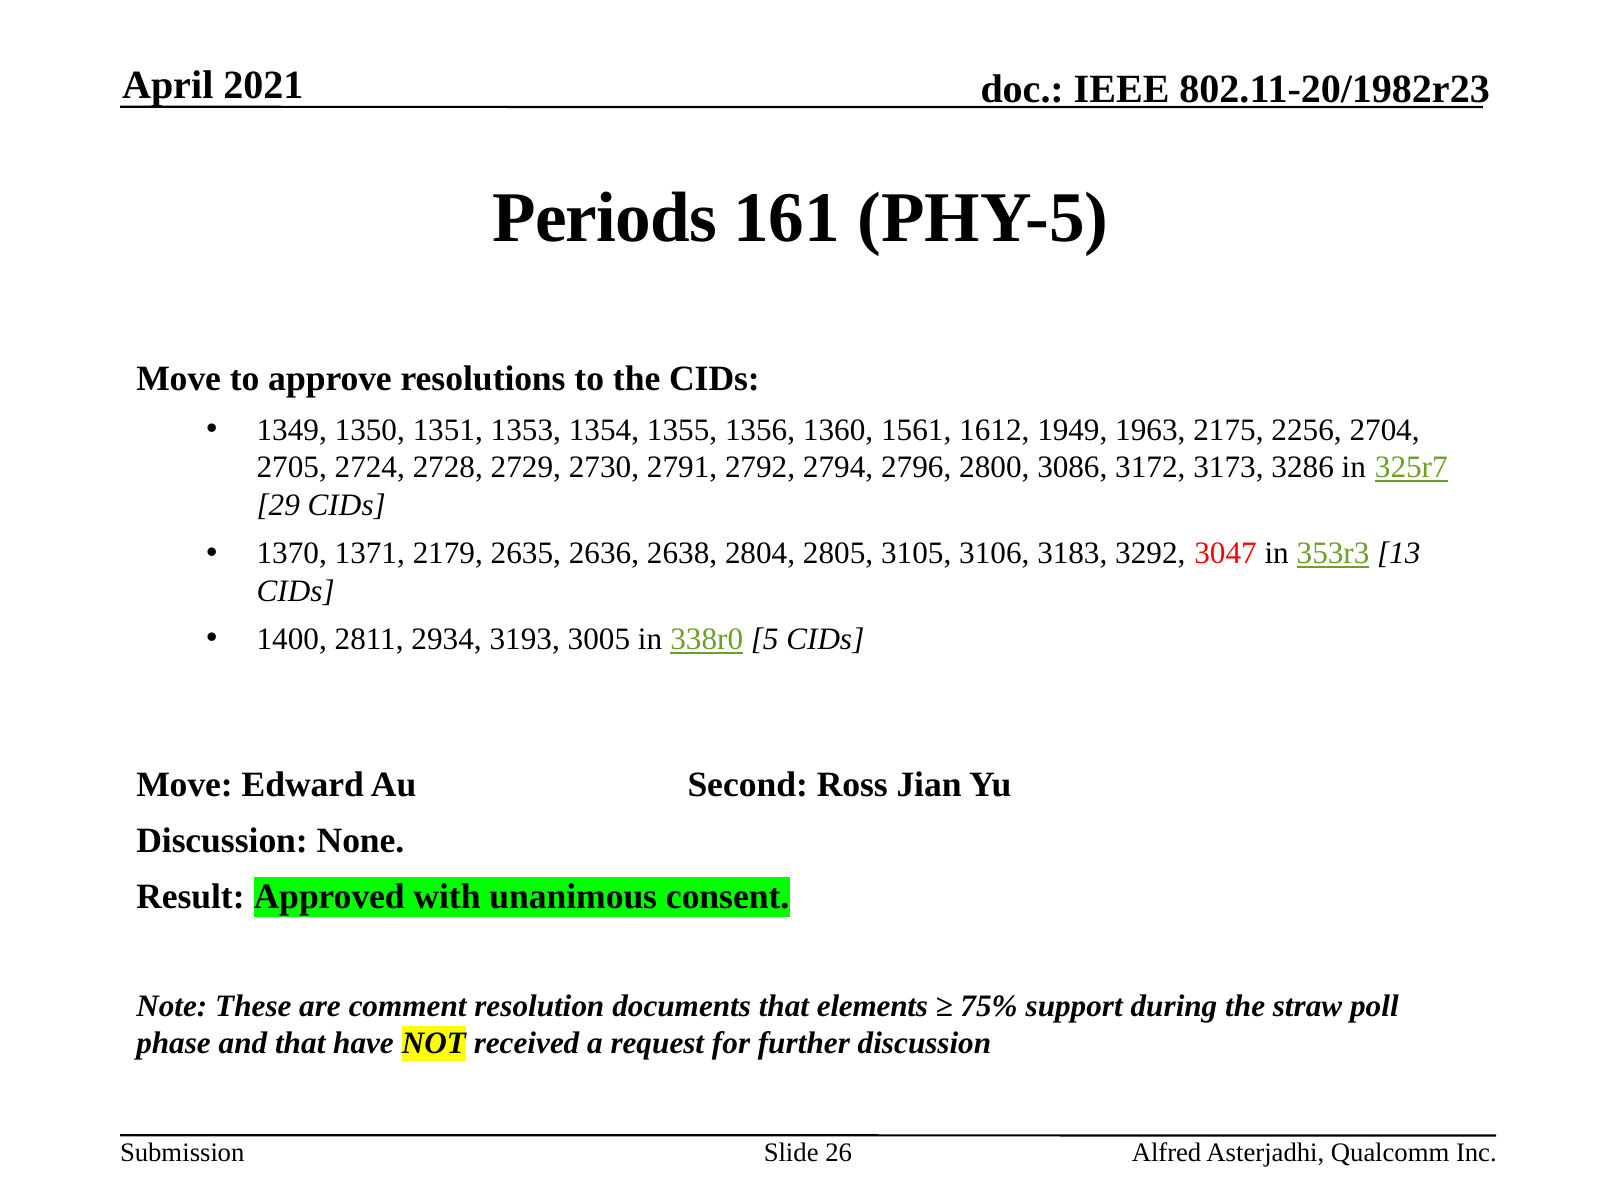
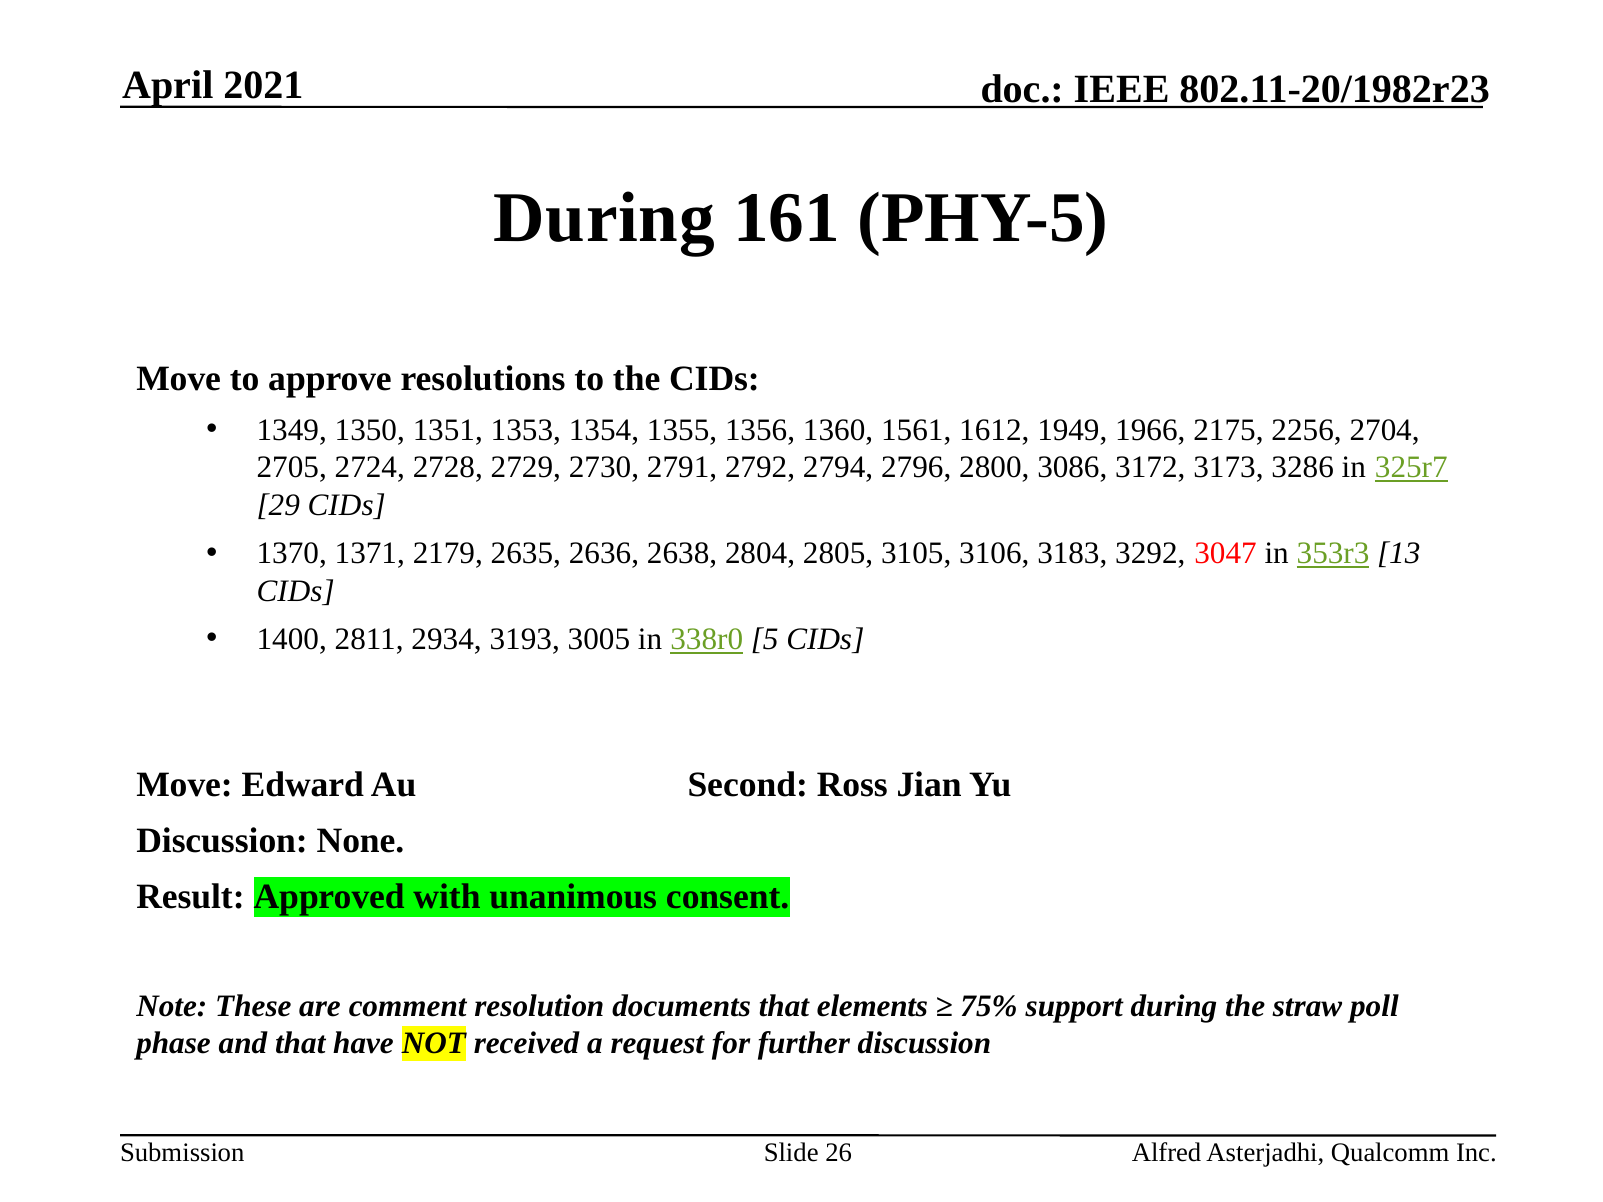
Periods: Periods -> During (604, 219)
1963: 1963 -> 1966 (1150, 430)
